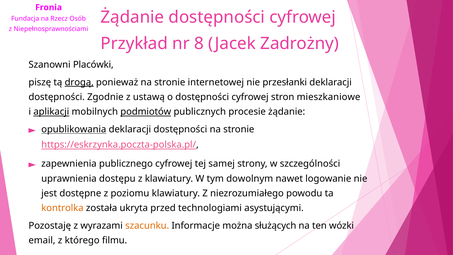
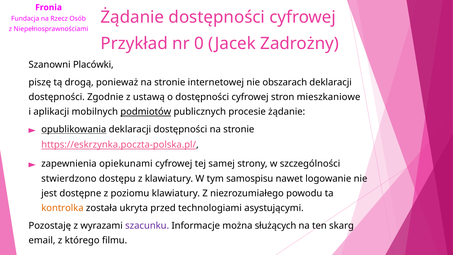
8: 8 -> 0 (199, 44)
drogą underline: present -> none (79, 82)
przesłanki: przesłanki -> obszarach (285, 82)
aplikacji underline: present -> none (51, 112)
publicznego: publicznego -> opiekunami (126, 164)
uprawnienia: uprawnienia -> stwierdzono (69, 178)
dowolnym: dowolnym -> samospisu (250, 178)
szacunku colour: orange -> purple (147, 225)
wózki: wózki -> skarg (341, 225)
